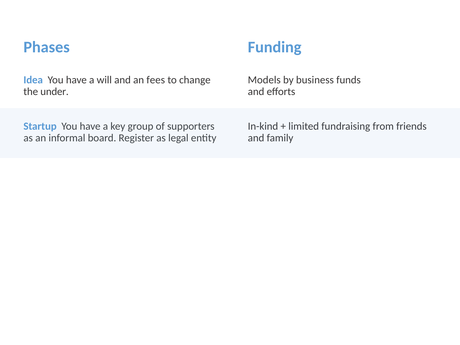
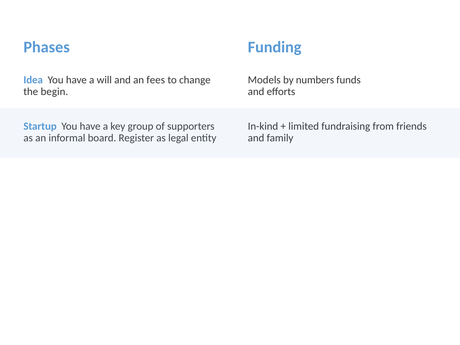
business: business -> numbers (315, 80)
under: under -> begin (54, 91)
